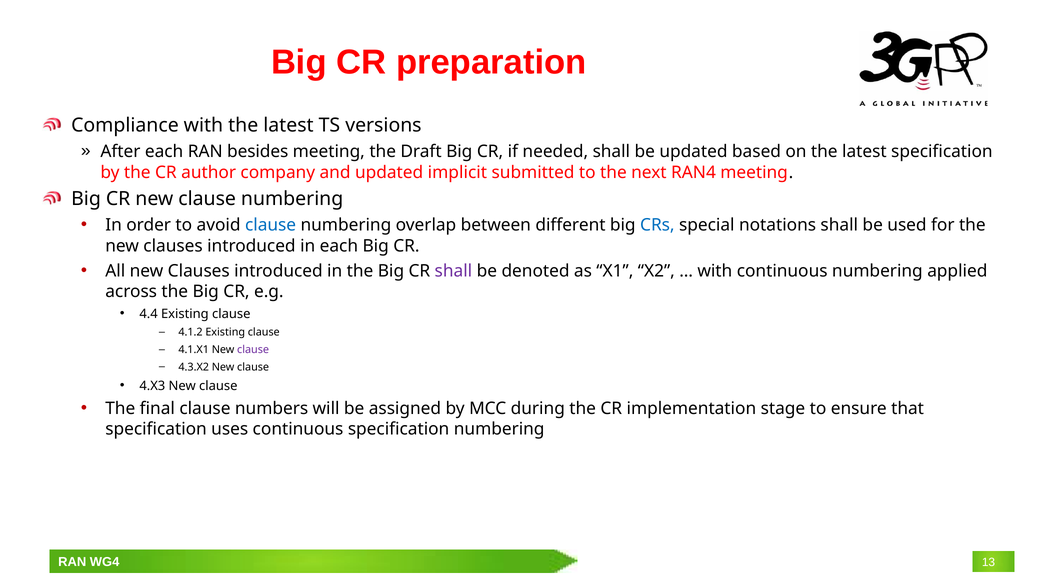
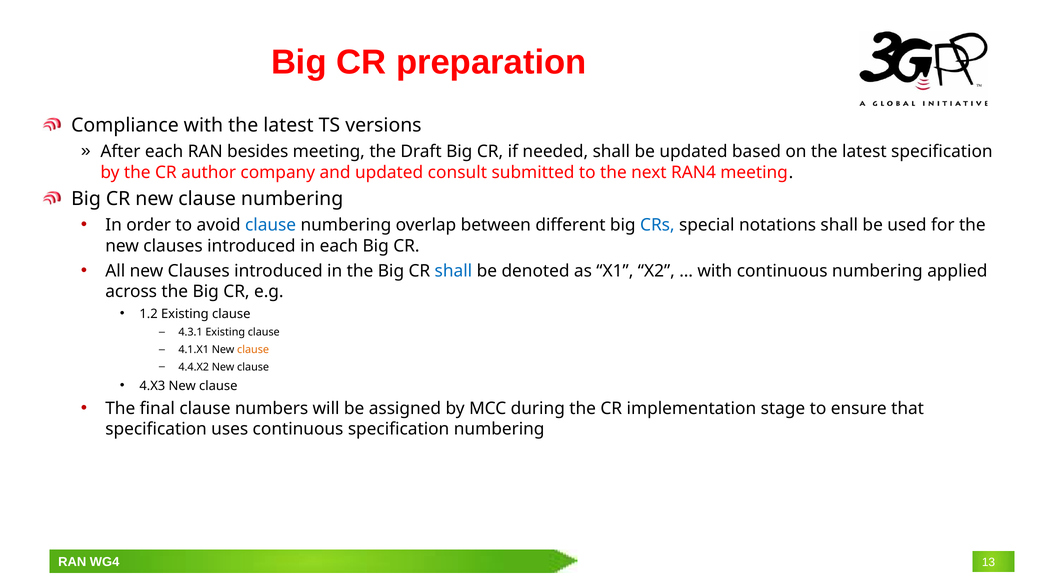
implicit: implicit -> consult (457, 172)
shall colour: purple -> blue (453, 271)
4.4: 4.4 -> 1.2 (149, 314)
4.1.2: 4.1.2 -> 4.3.1 (191, 333)
clause colour: purple -> orange (253, 350)
4.3.X2: 4.3.X2 -> 4.4.X2 (194, 367)
